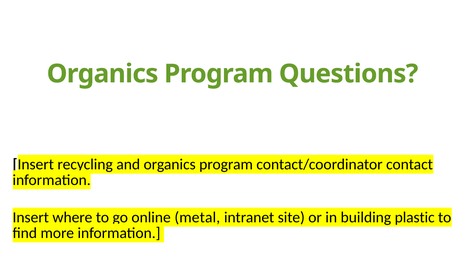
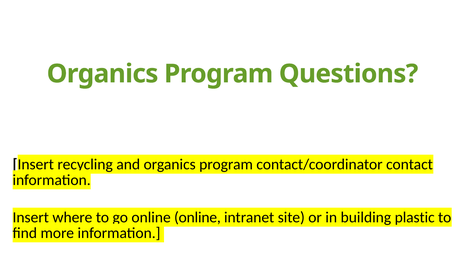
metal: metal -> online (197, 218)
